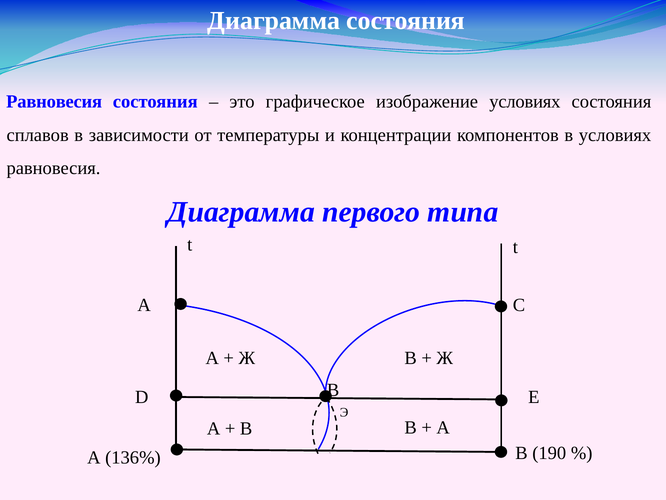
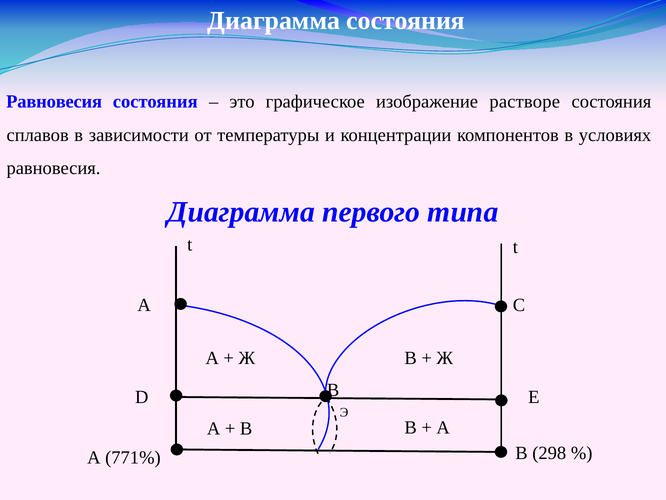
изображение условиях: условиях -> растворе (525, 101)
190: 190 -> 298 (549, 453)
136%: 136% -> 771% (133, 457)
